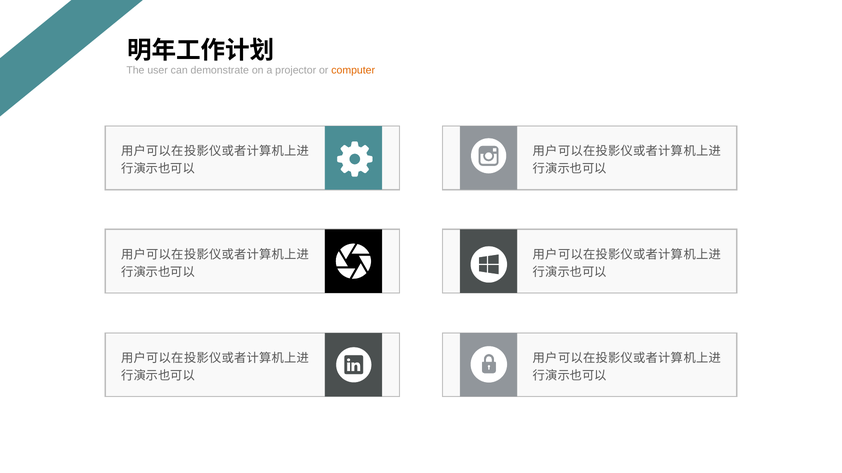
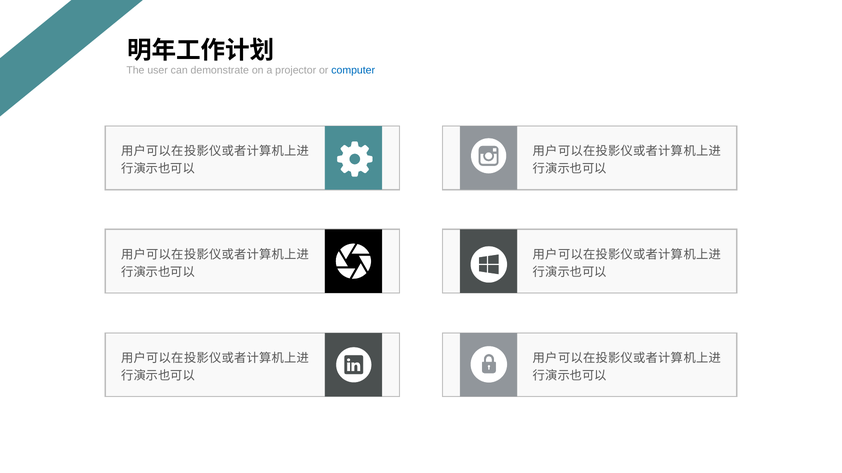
computer colour: orange -> blue (353, 70)
